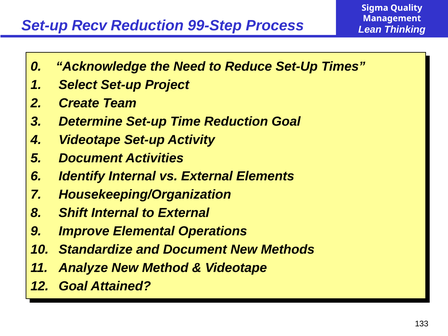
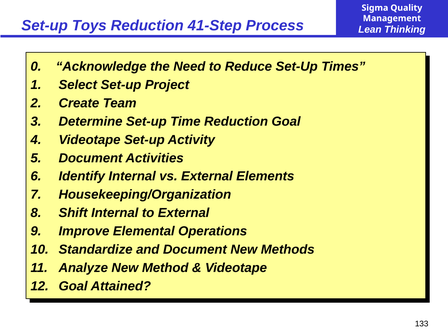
Recv: Recv -> Toys (89, 26)
99-Step: 99-Step -> 41-Step (215, 26)
